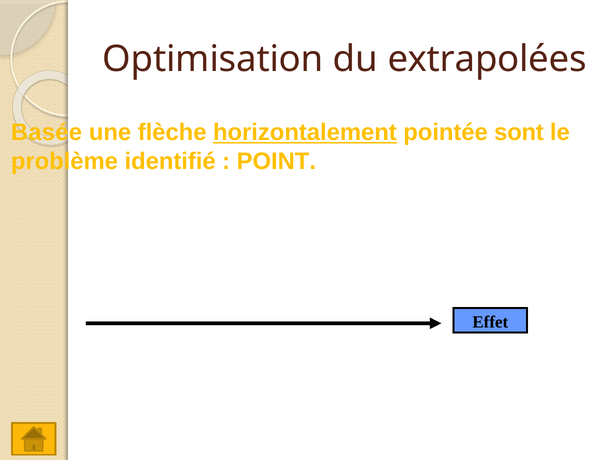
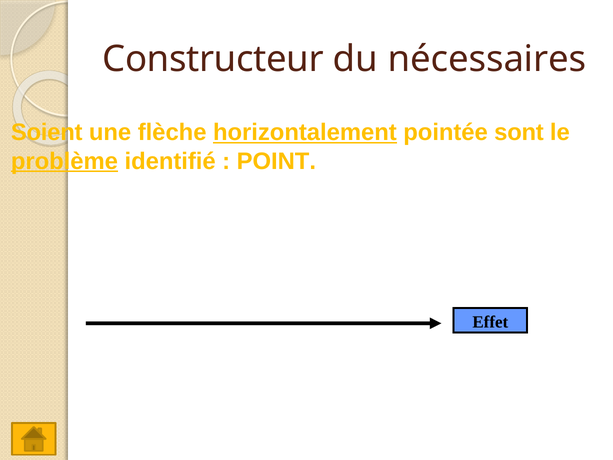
Optimisation: Optimisation -> Constructeur (213, 59)
extrapolées: extrapolées -> nécessaires (487, 59)
Basée: Basée -> Soient (47, 132)
problème underline: none -> present (64, 161)
